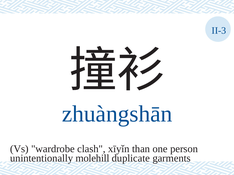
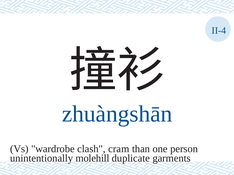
II-3: II-3 -> II-4 (219, 31)
xīyǐn: xīyǐn -> cram (119, 149)
